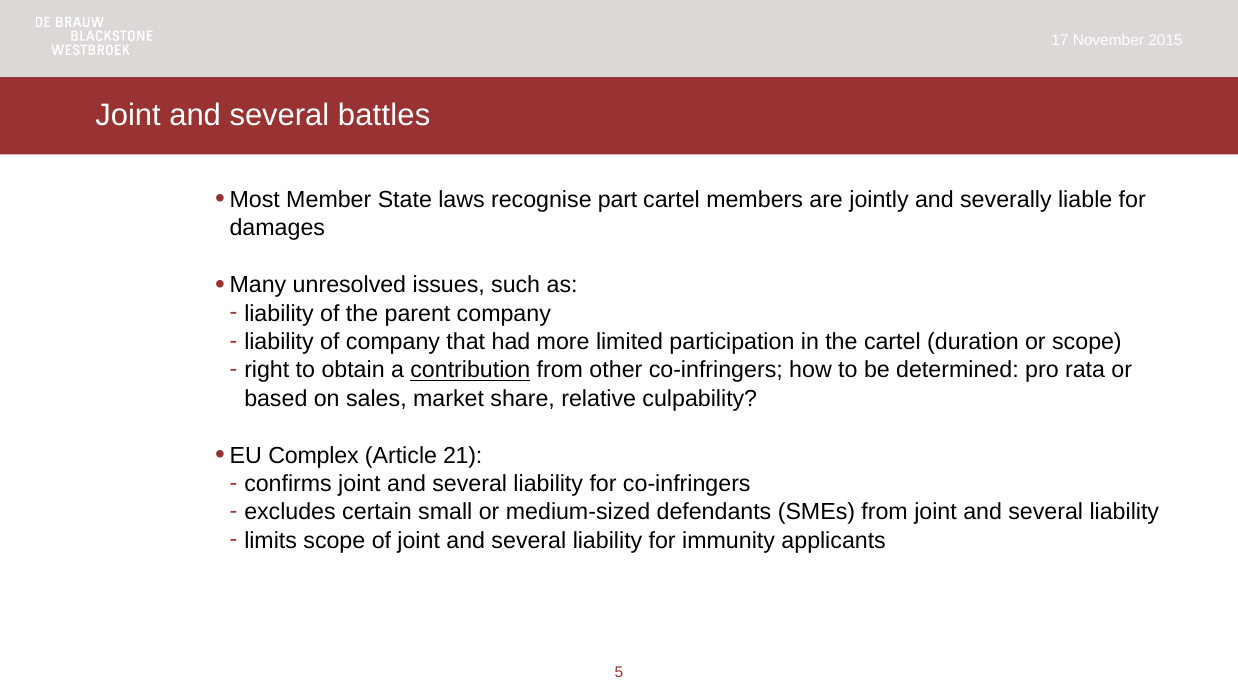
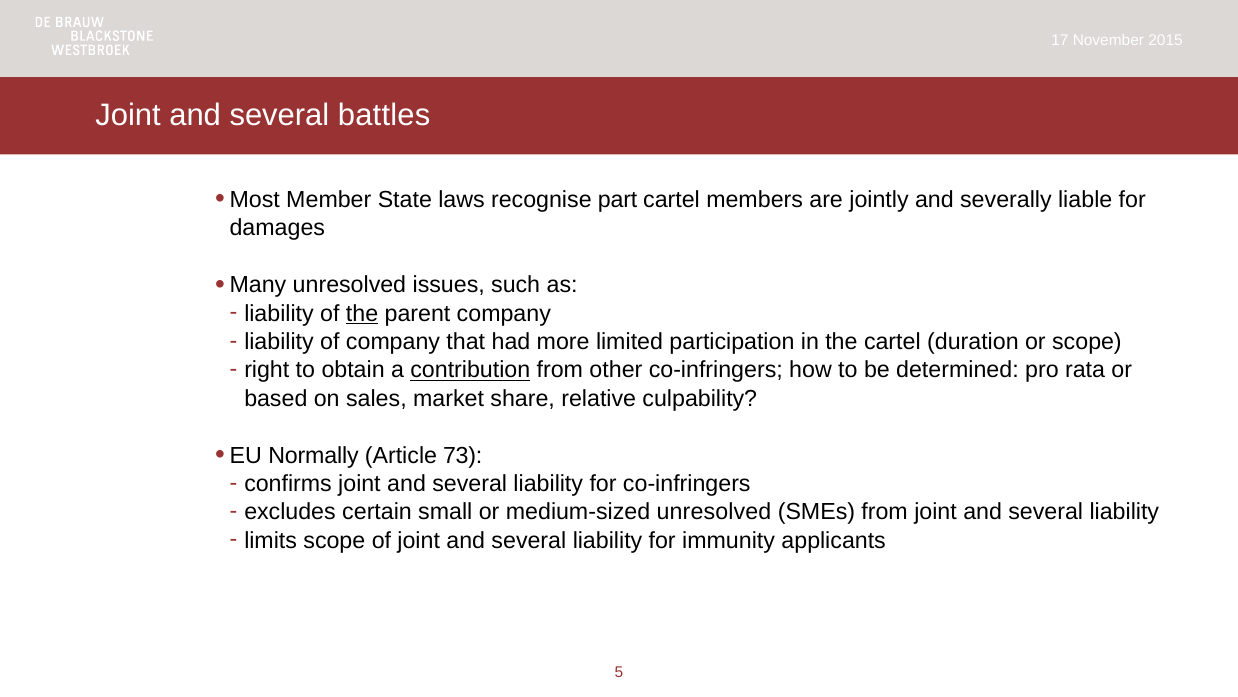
the underline: none -> present (362, 313)
Complex: Complex -> Normally (313, 455)
21: 21 -> 73 (463, 455)
medium-sized defendants: defendants -> unresolved (714, 512)
